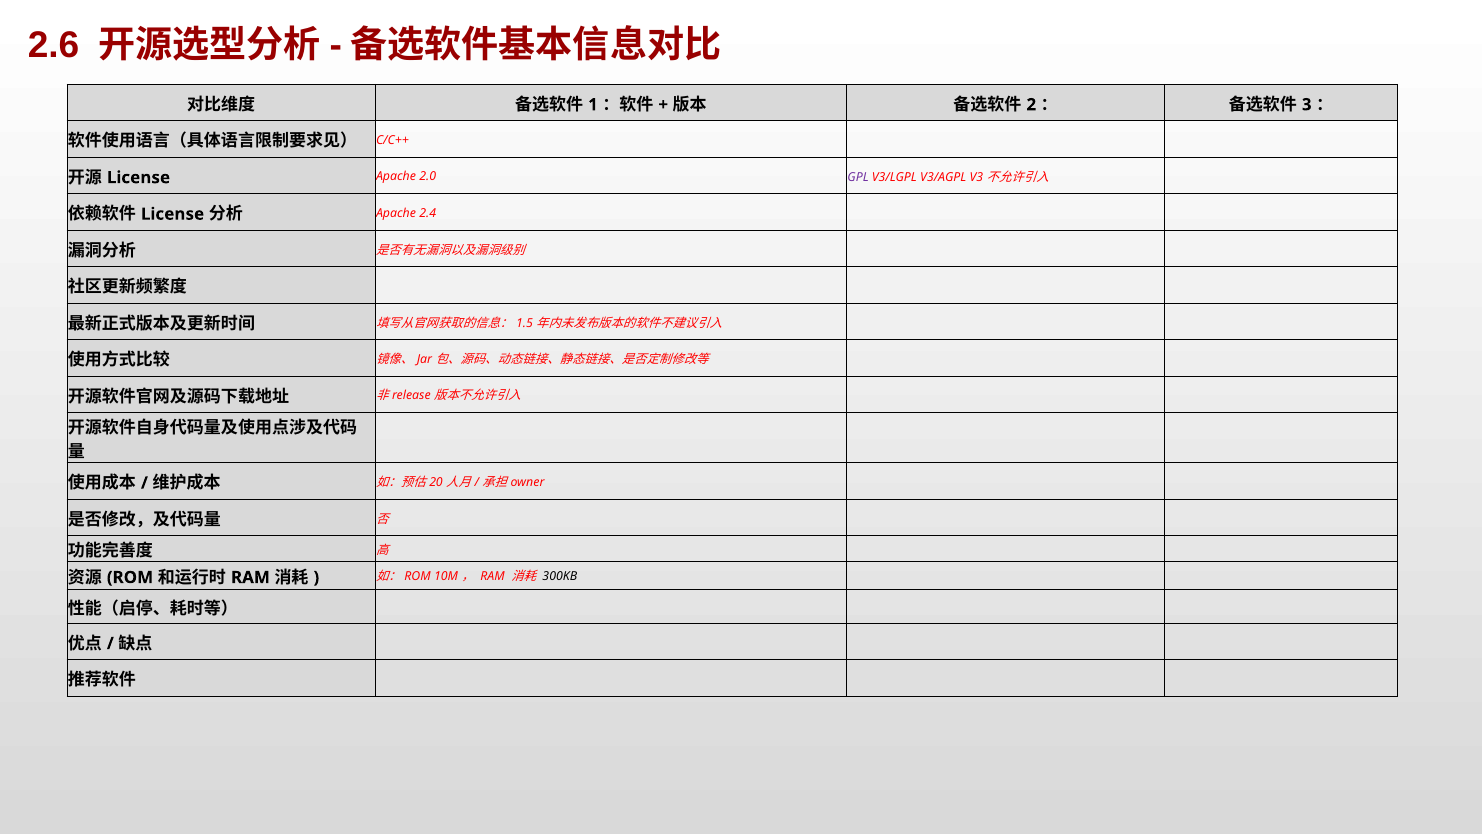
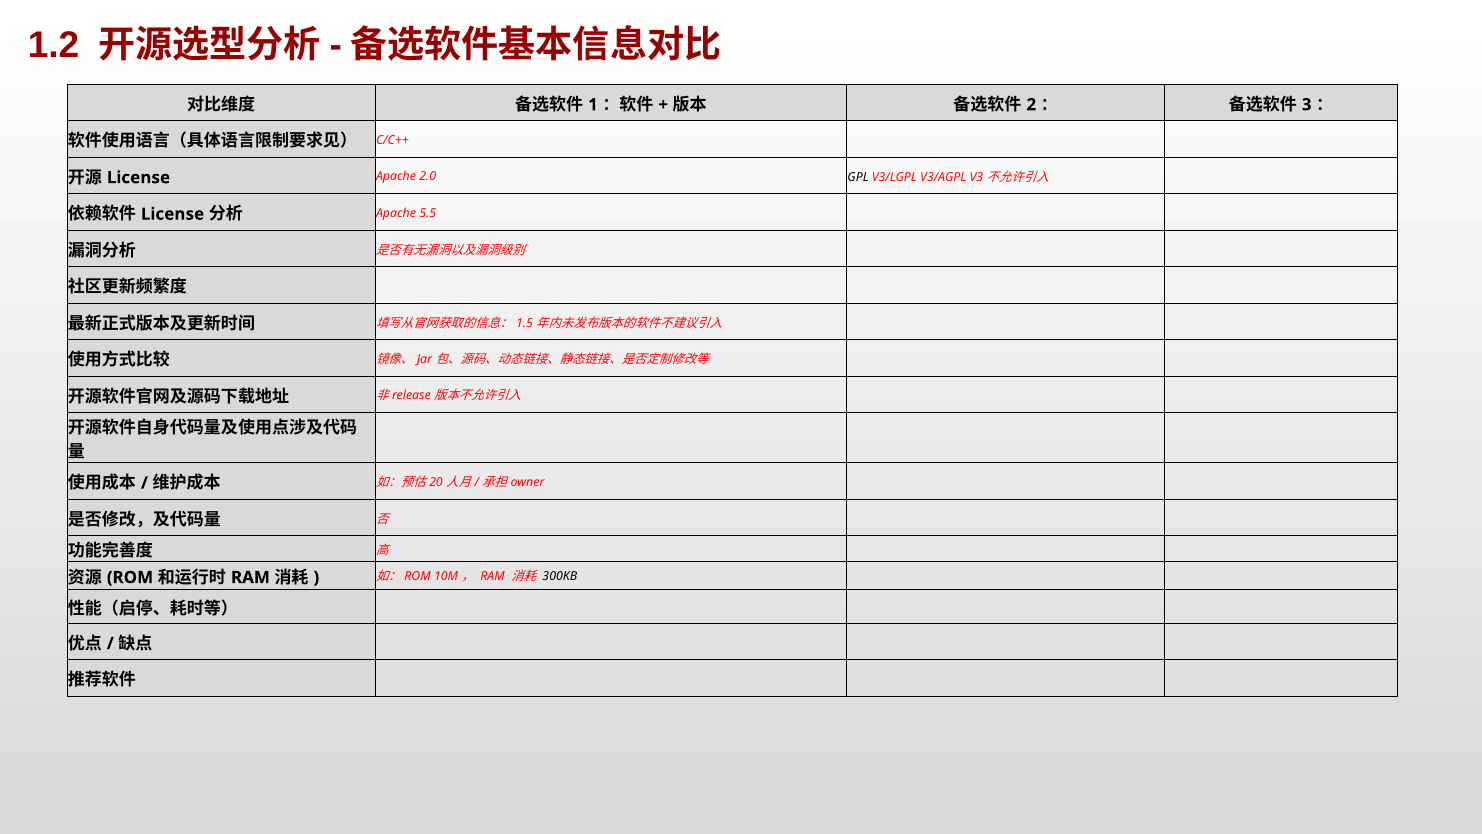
2.6: 2.6 -> 1.2 (54, 45)
GPL colour: purple -> black (858, 177)
2.4: 2.4 -> 5.5 (428, 213)
